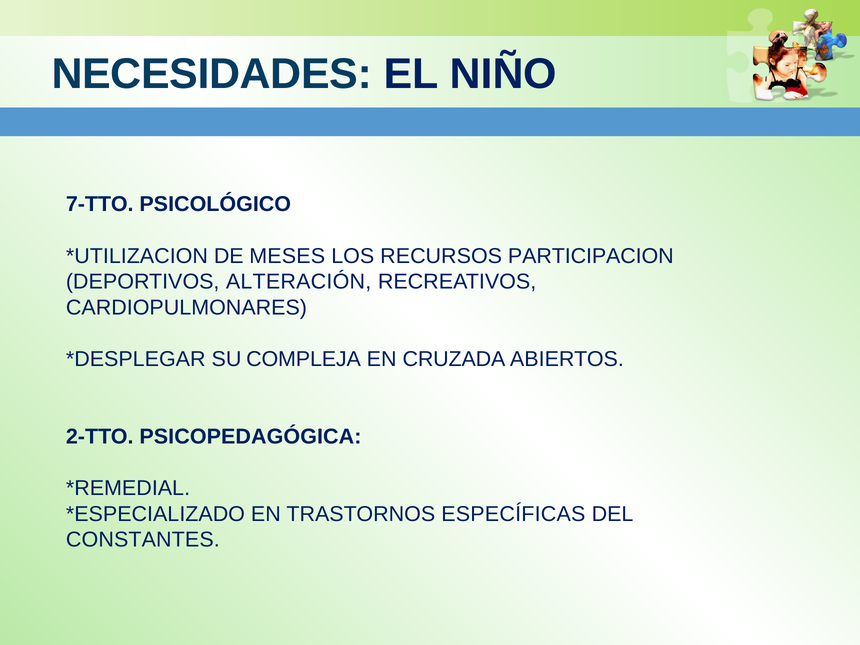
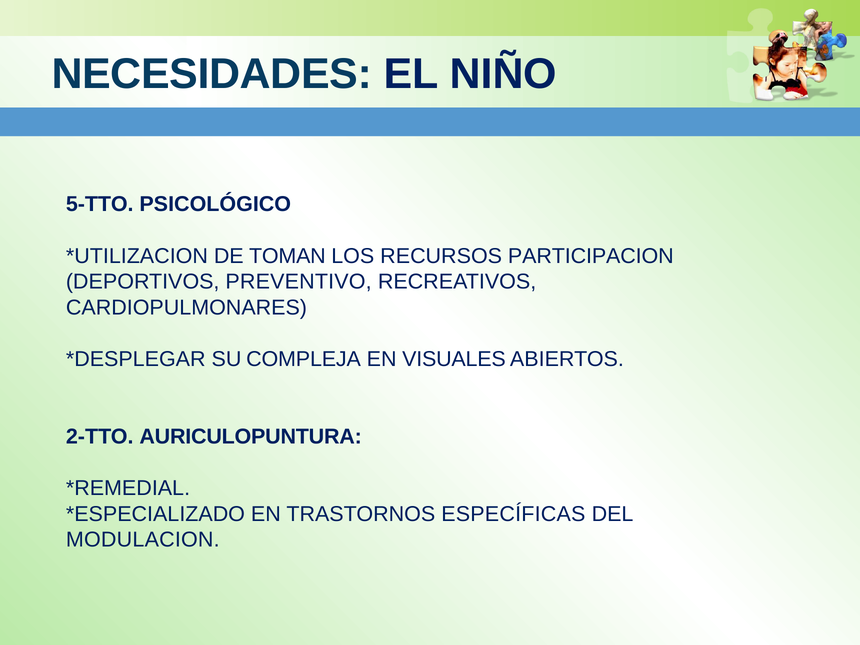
7-TTO: 7-TTO -> 5-TTO (100, 204)
MESES: MESES -> TOMAN (287, 256)
ALTERACIÓN: ALTERACIÓN -> PREVENTIVO (299, 282)
CRUZADA: CRUZADA -> VISUALES (454, 359)
PSICOPEDAGÓGICA: PSICOPEDAGÓGICA -> AURICULOPUNTURA (251, 437)
CONSTANTES: CONSTANTES -> MODULACION (143, 540)
